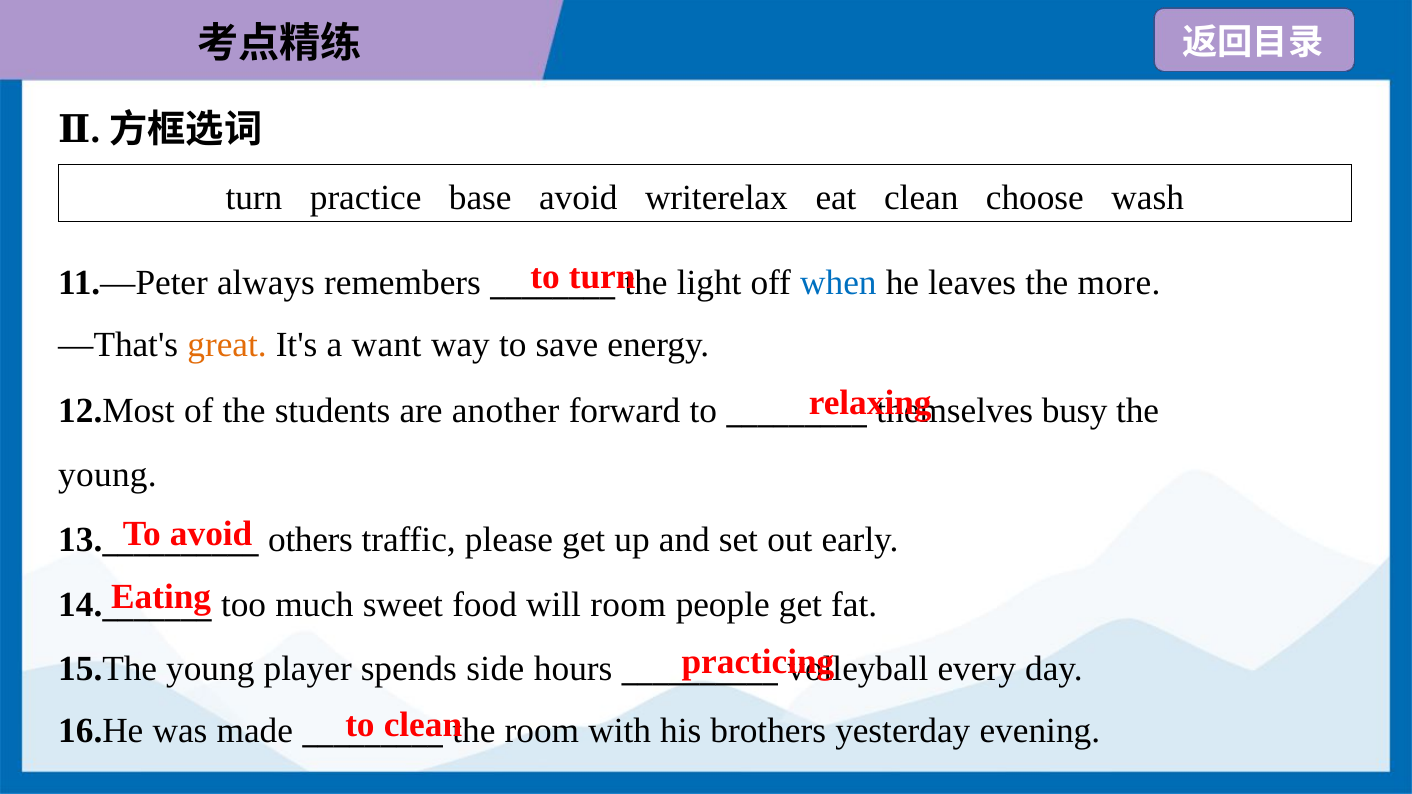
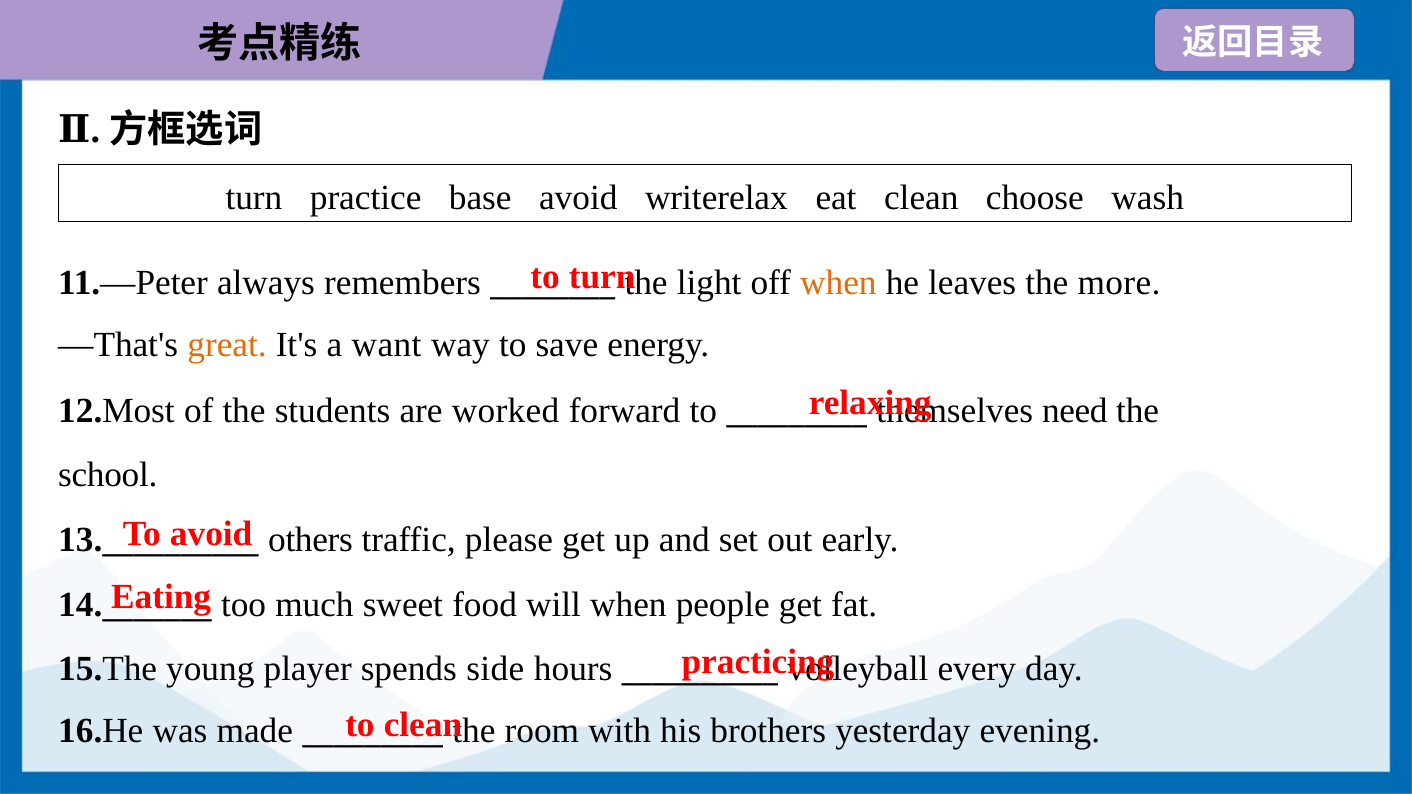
when colour: blue -> orange (838, 283)
another: another -> worked (506, 411)
busy: busy -> need (1075, 411)
young: young -> school (108, 475)
will room: room -> when (628, 605)
